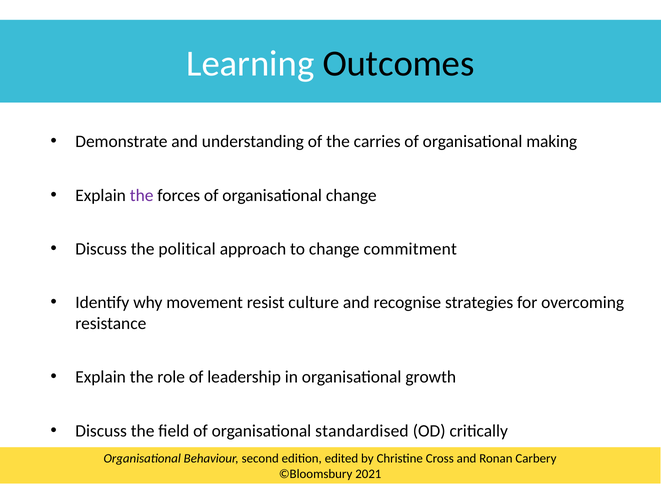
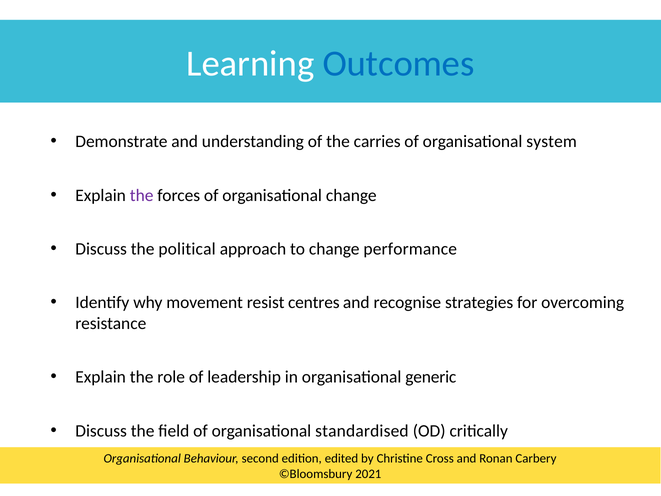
Outcomes colour: black -> blue (399, 64)
making: making -> system (552, 142)
commitment: commitment -> performance (410, 249)
culture: culture -> centres (314, 302)
growth: growth -> generic (431, 377)
